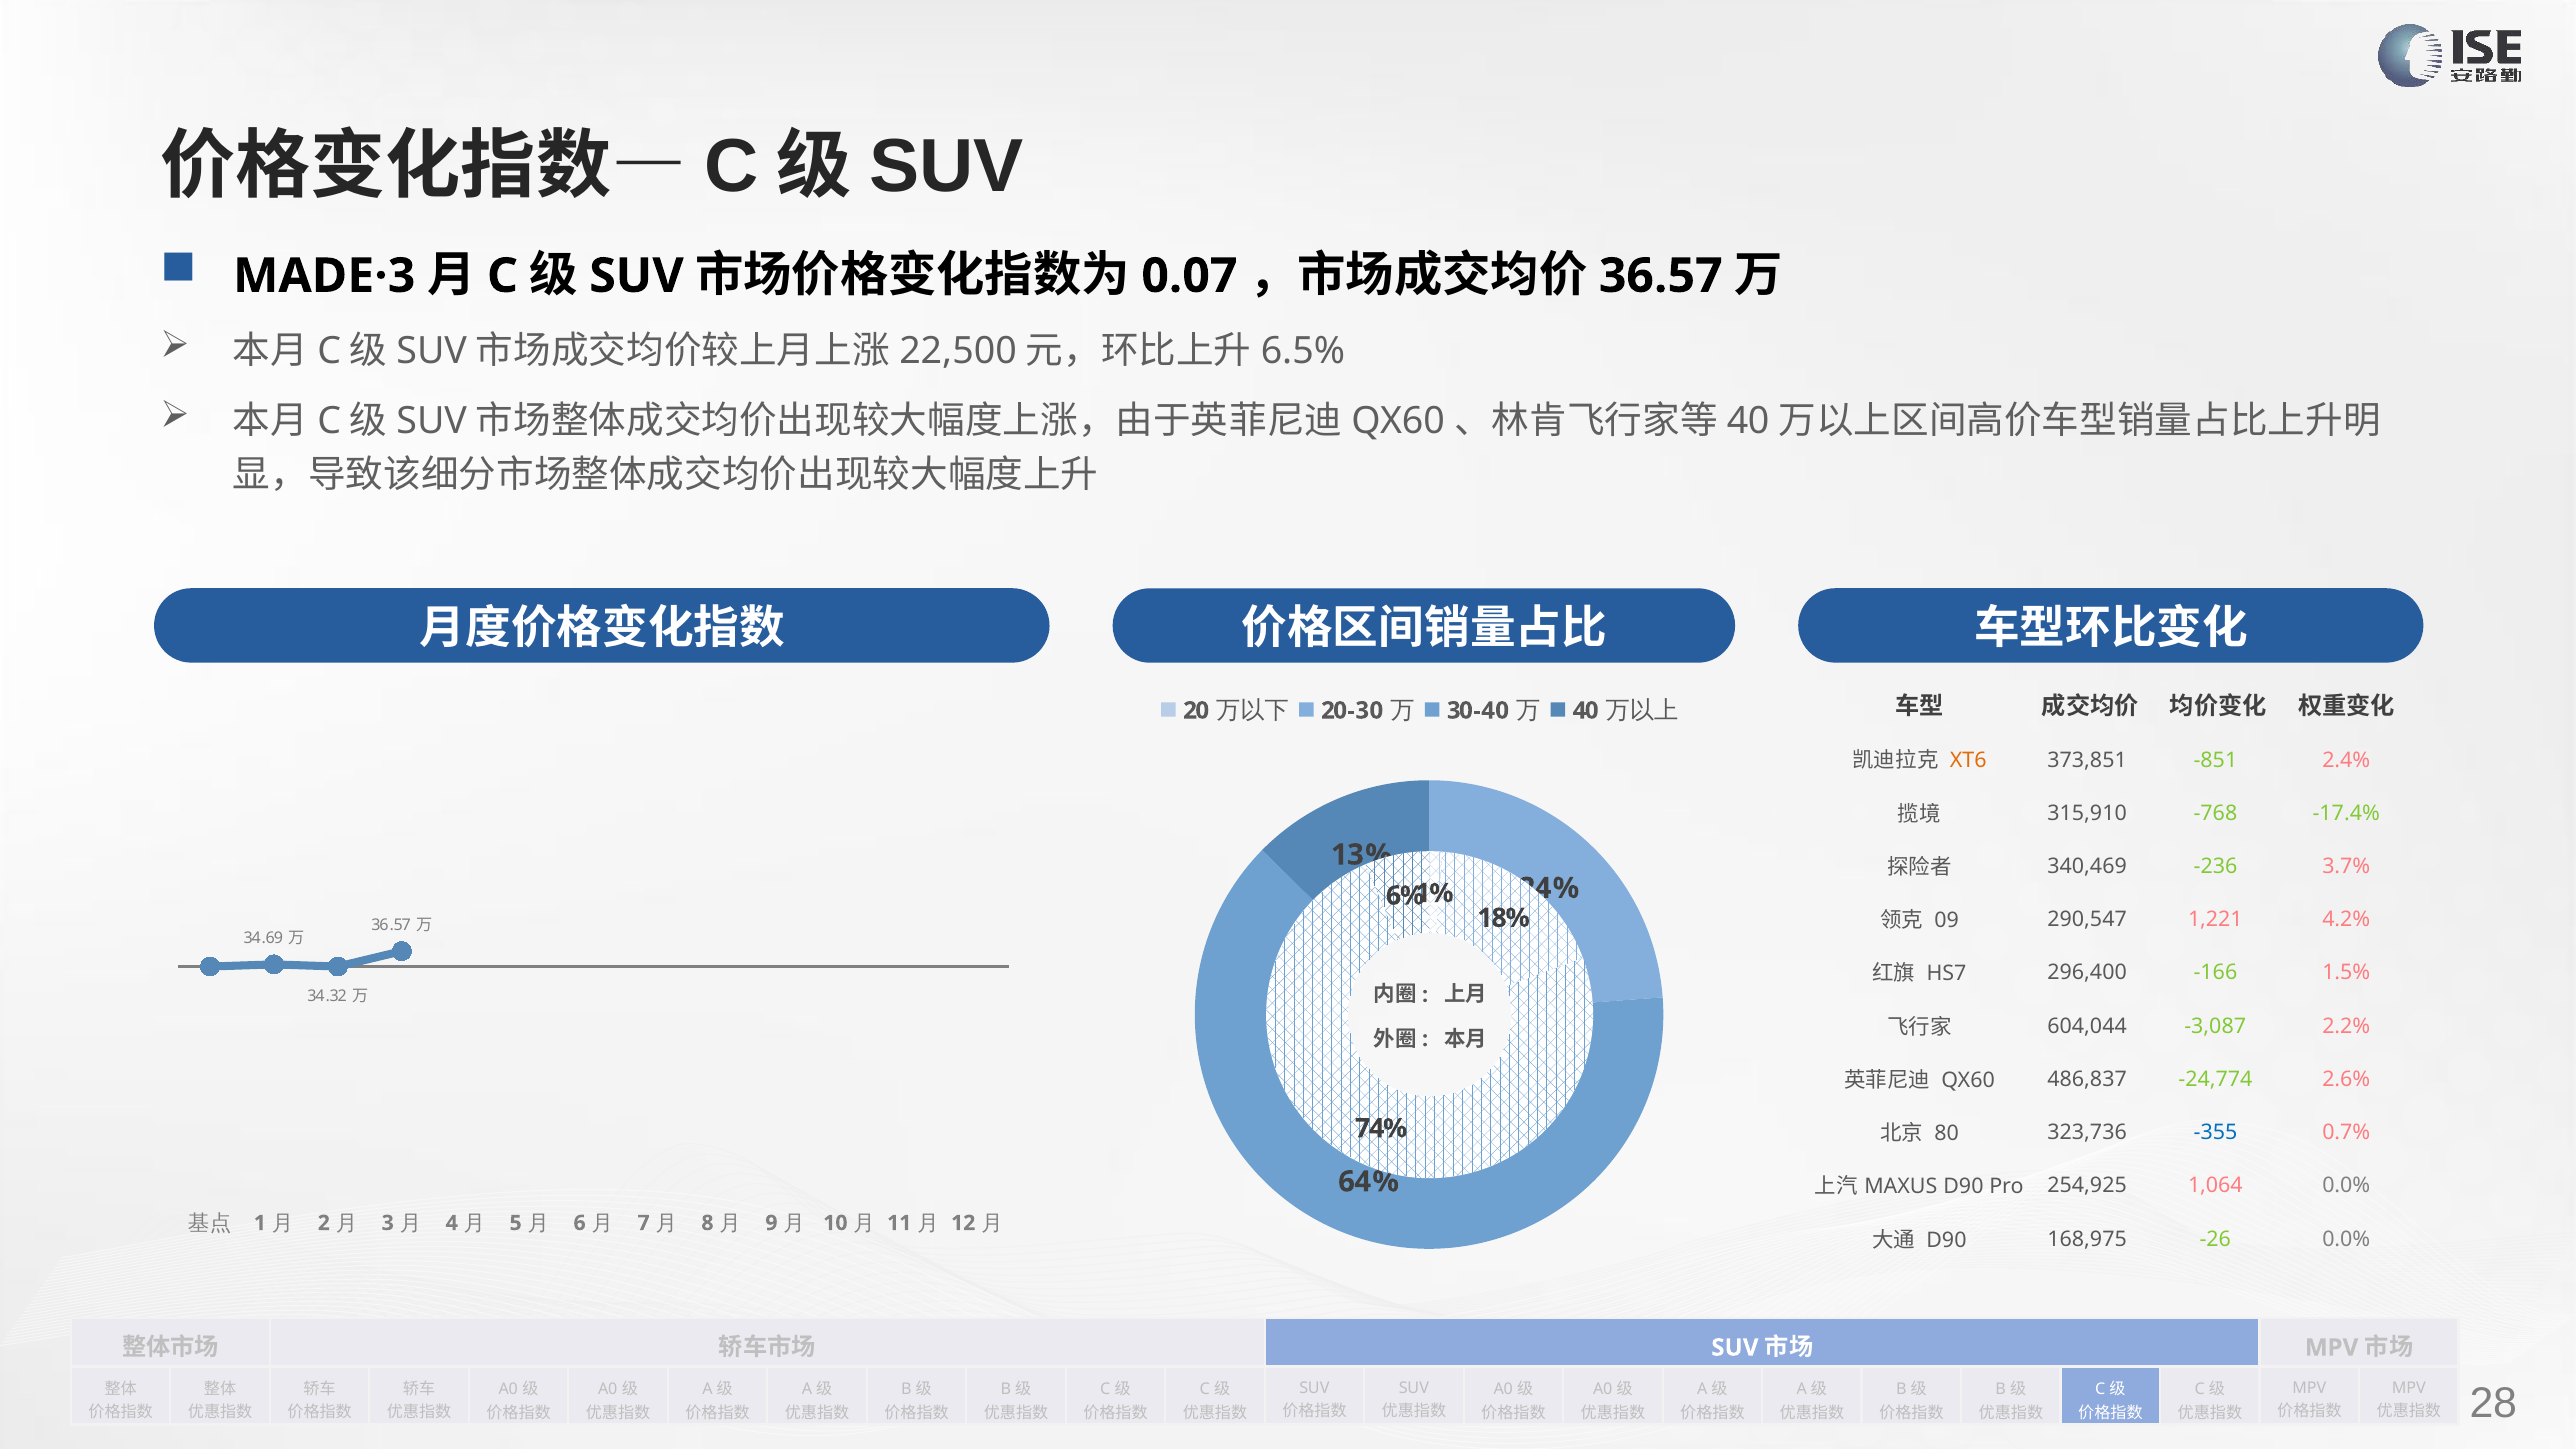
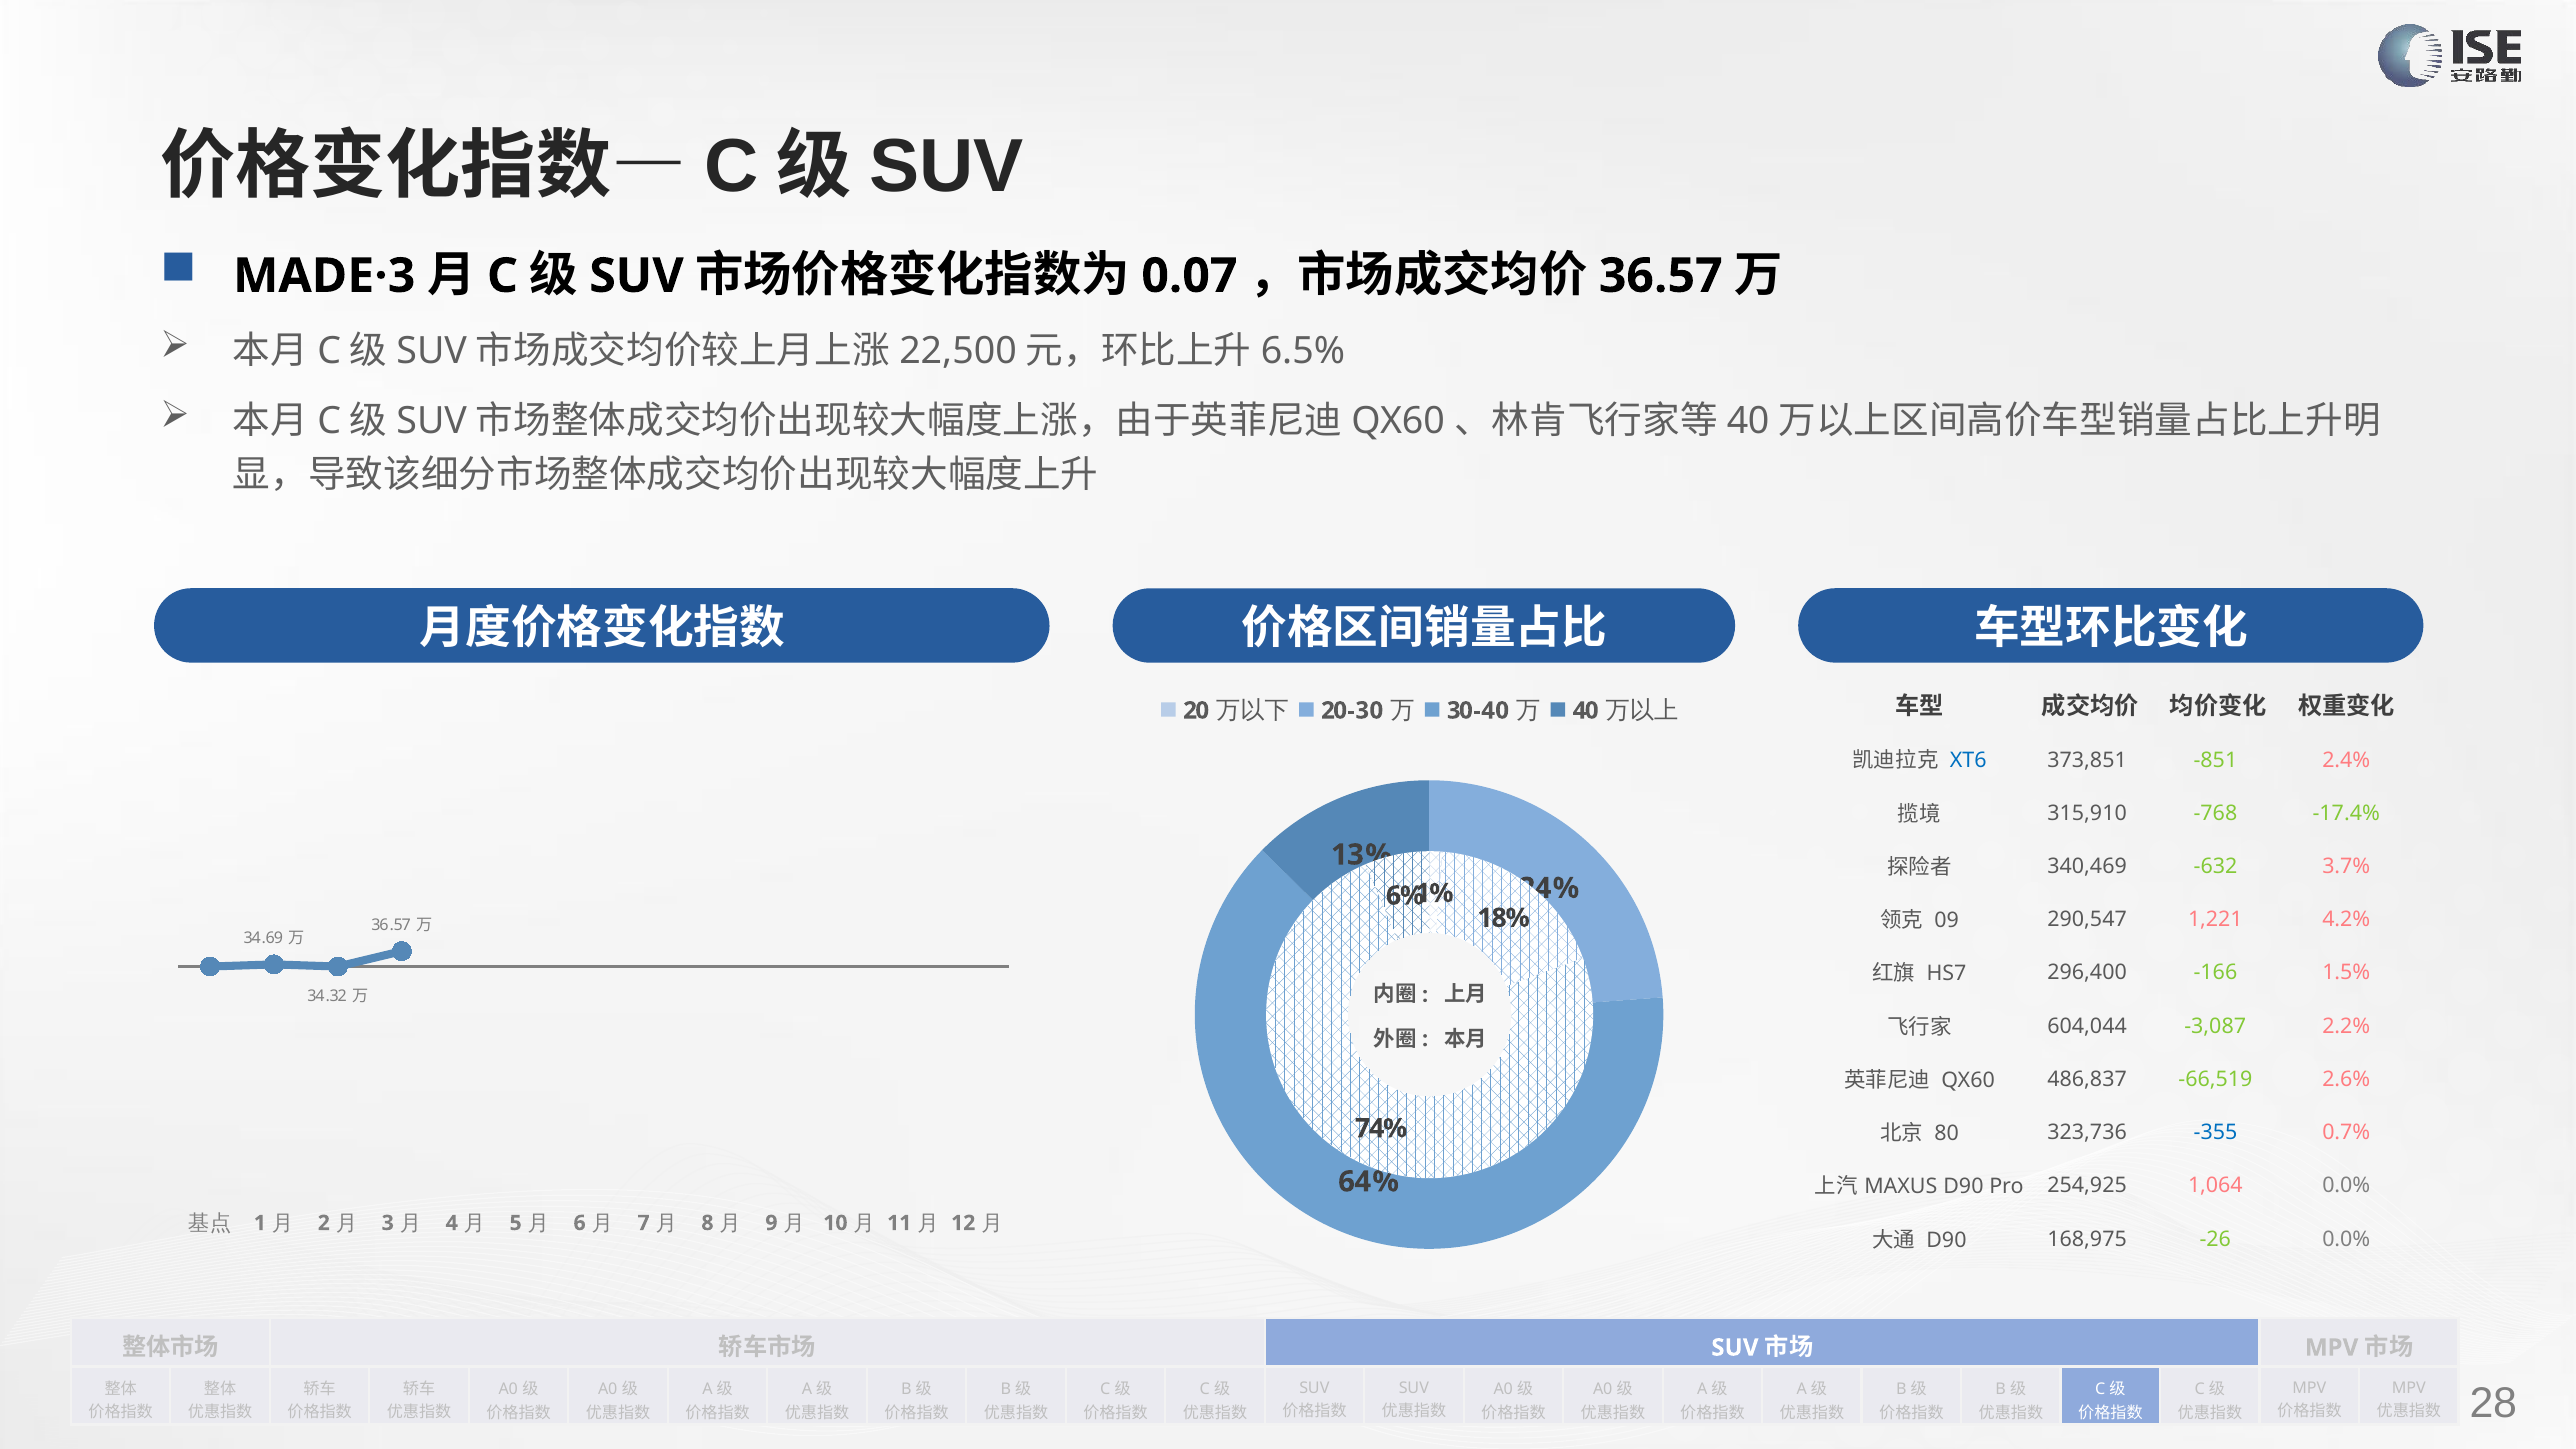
XT6 colour: orange -> blue (1968, 761)
-236: -236 -> -632 (2216, 866)
-24,774: -24,774 -> -66,519 (2215, 1079)
